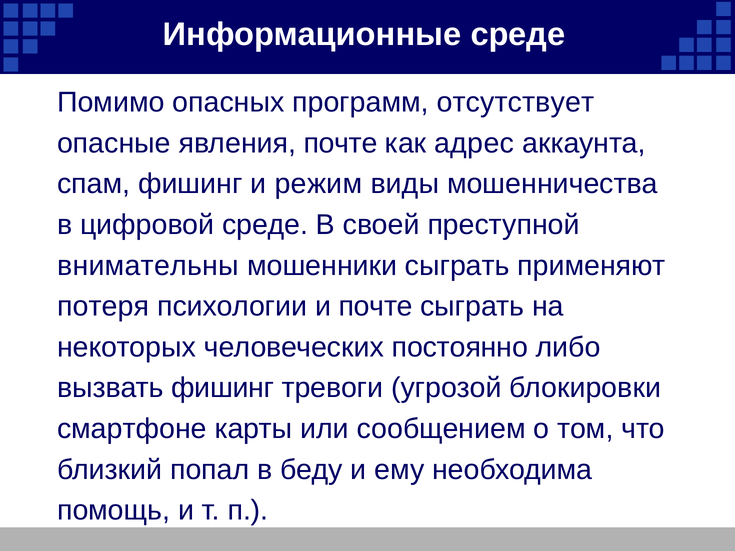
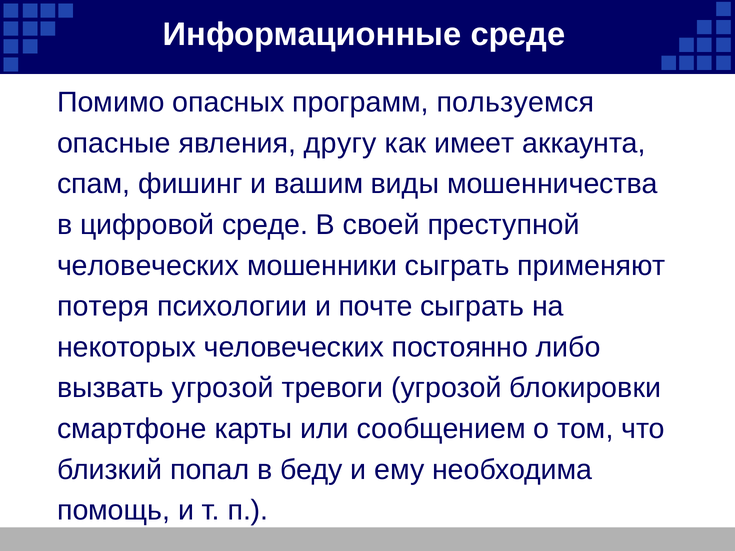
отсутствует: отсутствует -> пользуемся (515, 102)
явления почте: почте -> другу (340, 143)
адрес: адрес -> имеет (474, 143)
режим: режим -> вашим (319, 184)
внимательны: внимательны -> человеческих (148, 266)
вызвать фишинг: фишинг -> угрозой (223, 388)
